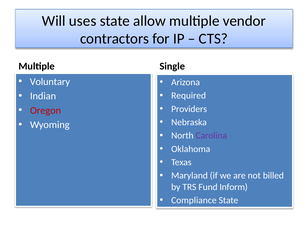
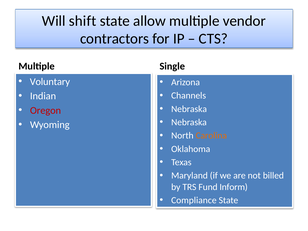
uses: uses -> shift (83, 21)
Required: Required -> Channels (189, 96)
Providers: Providers -> Nebraska (189, 109)
Carolina colour: purple -> orange (211, 136)
